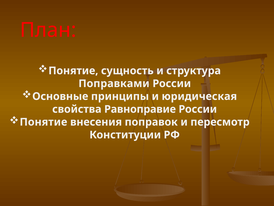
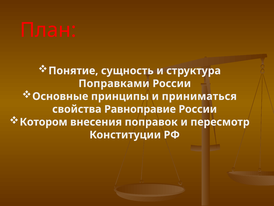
юридическая: юридическая -> приниматься (199, 96)
Понятие: Понятие -> Котором (44, 122)
